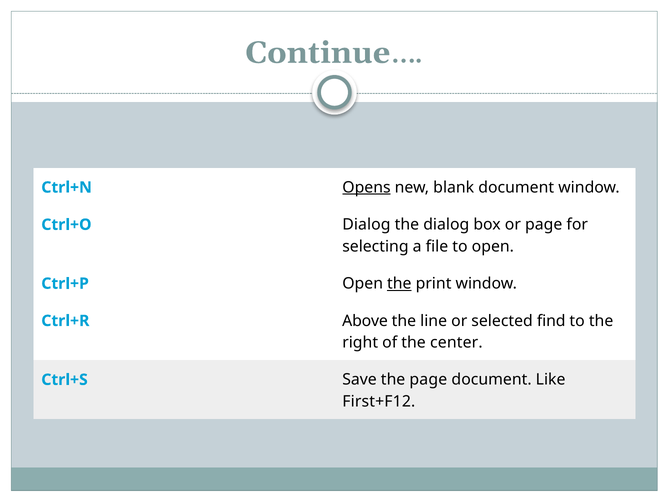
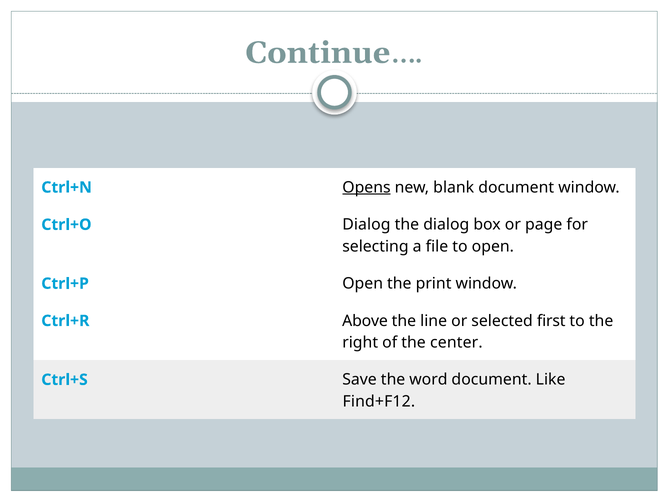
the underline: present -> none (399, 283)
find: find -> first (551, 321)
the page: page -> word (428, 380)
First+F12: First+F12 -> Find+F12 (379, 401)
